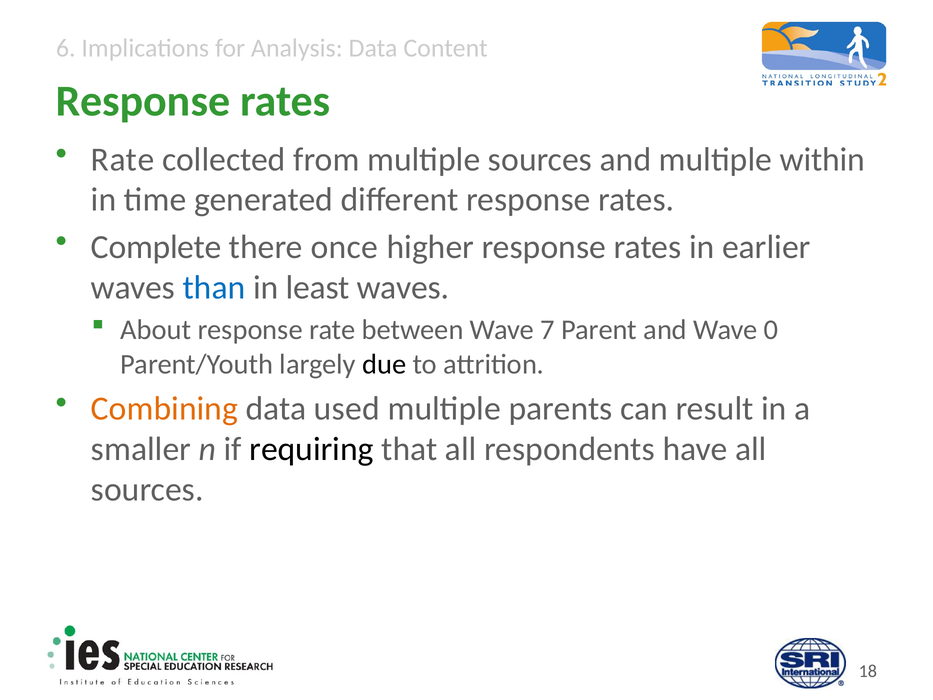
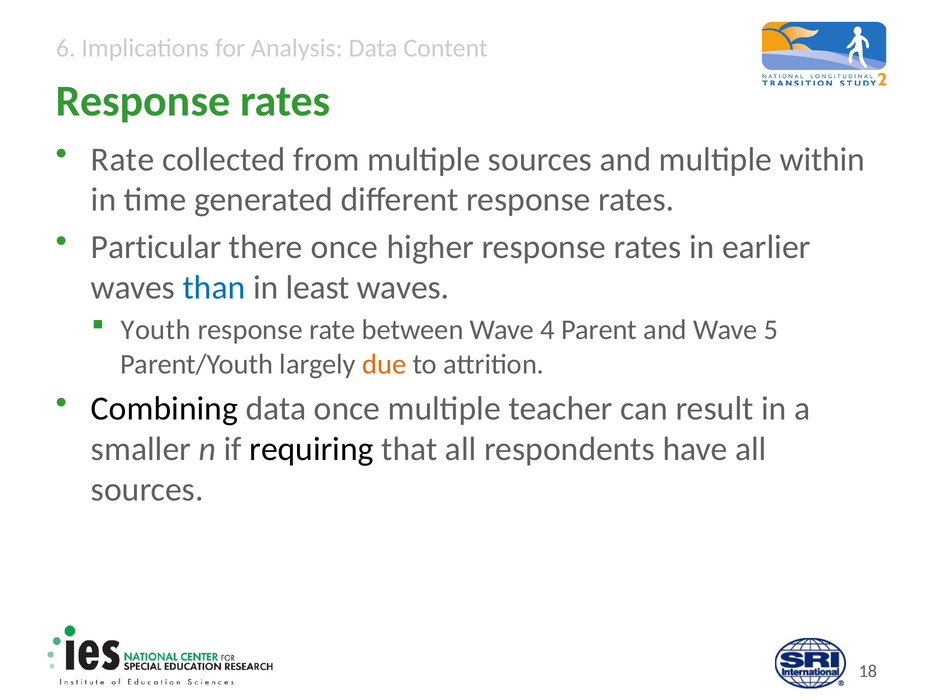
Complete: Complete -> Particular (156, 247)
About: About -> Youth (156, 330)
7: 7 -> 4 (548, 330)
0: 0 -> 5 (771, 330)
due colour: black -> orange (384, 364)
Combining colour: orange -> black (164, 409)
data used: used -> once (347, 409)
parents: parents -> teacher (561, 409)
